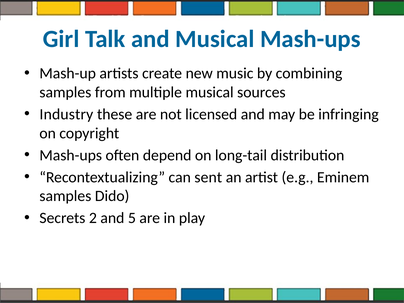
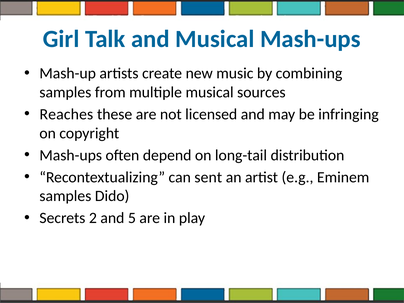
Industry: Industry -> Reaches (66, 114)
